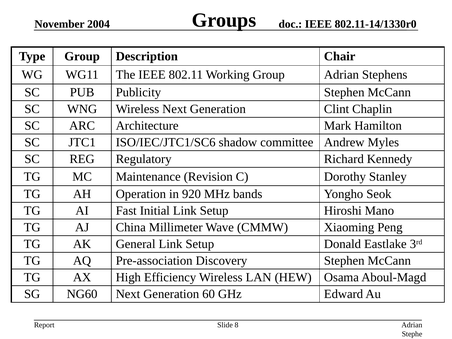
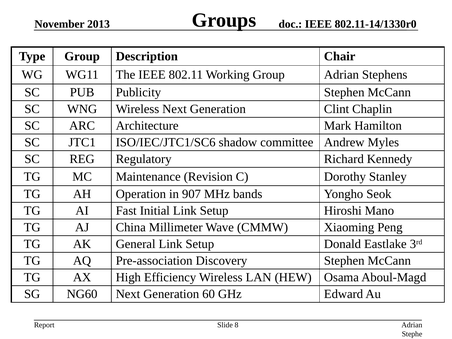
2004: 2004 -> 2013 (99, 24)
920: 920 -> 907 (192, 194)
